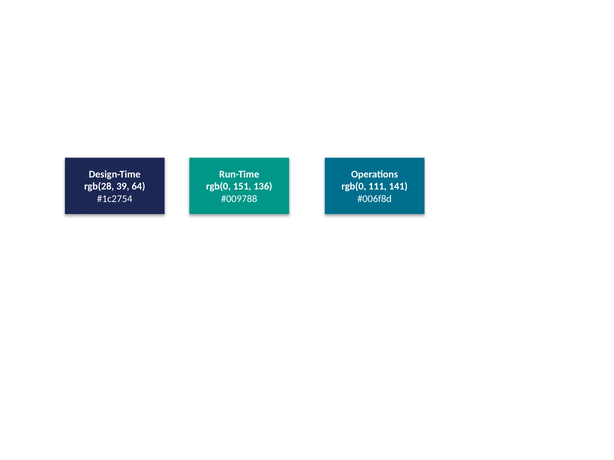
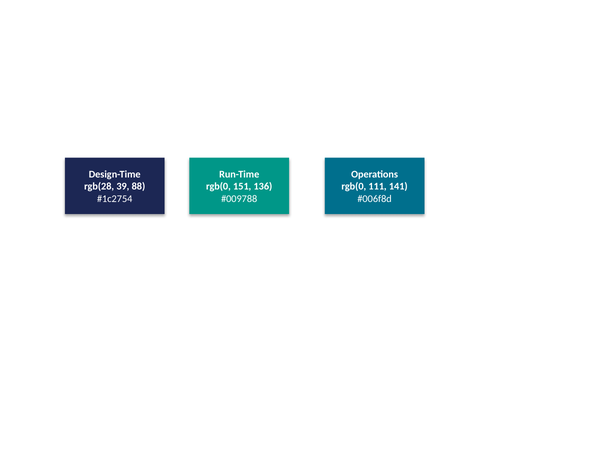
64: 64 -> 88 (138, 187)
